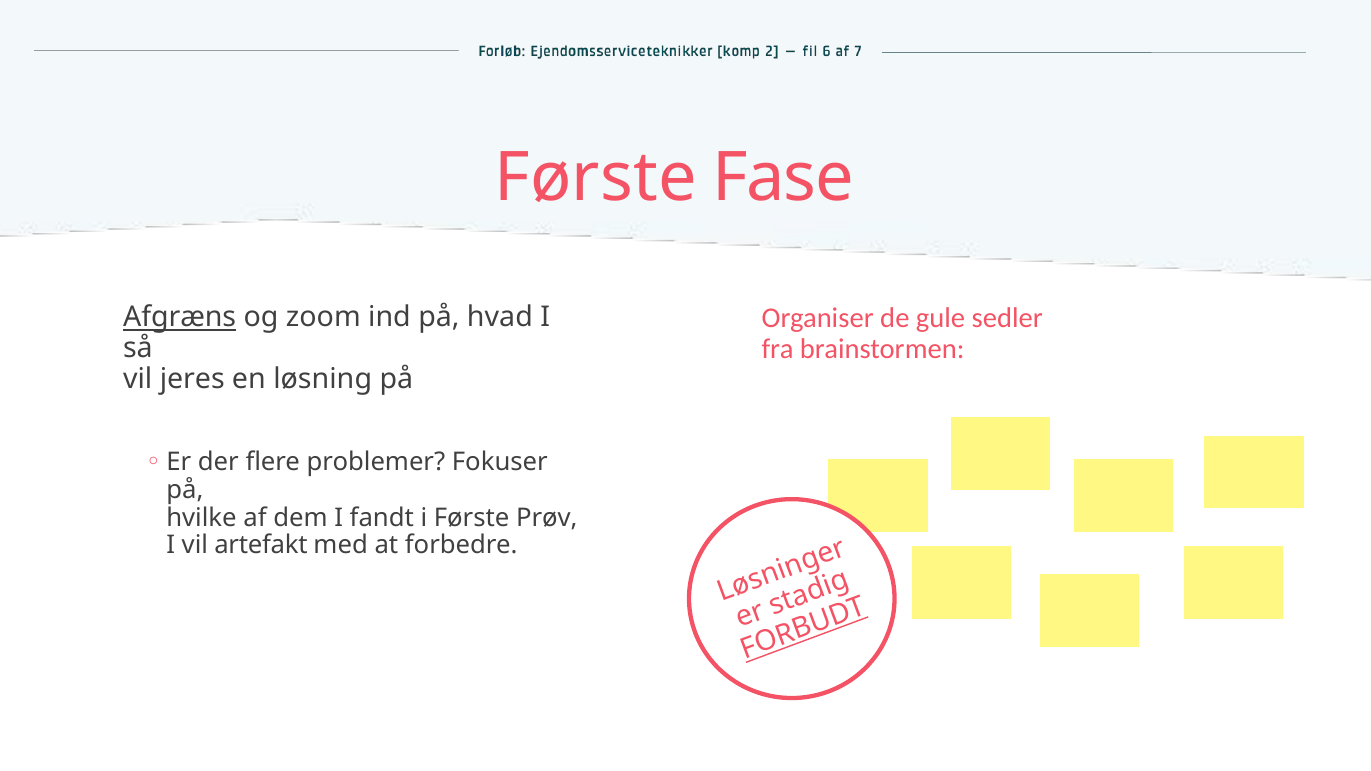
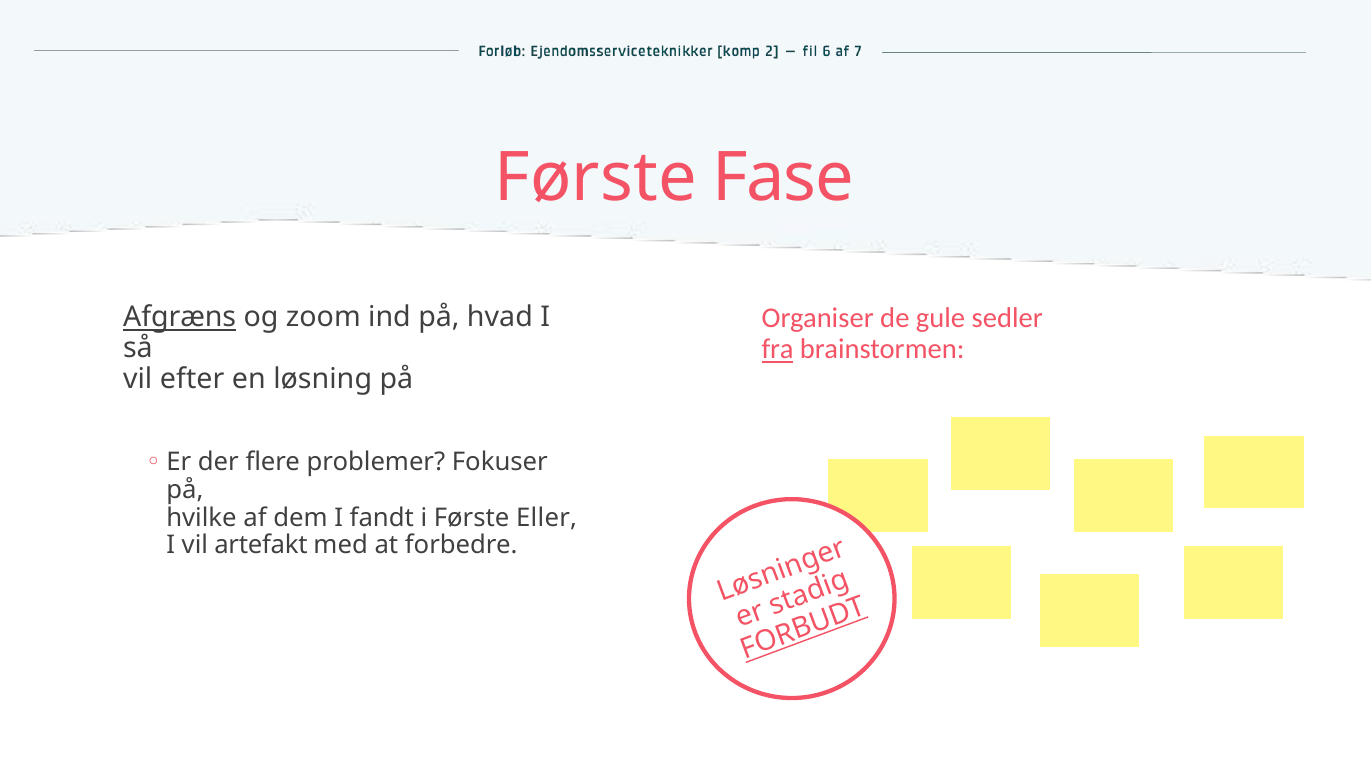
fra underline: none -> present (778, 349)
jeres: jeres -> efter (192, 379)
Prøv: Prøv -> Eller (547, 518)
